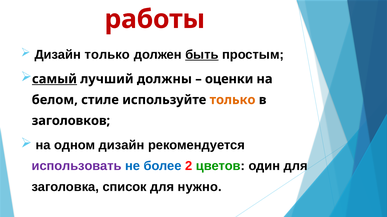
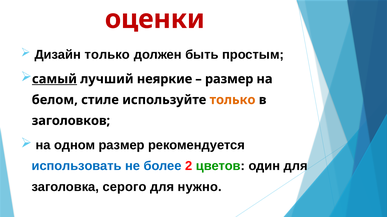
работы: работы -> оценки (155, 19)
быть underline: present -> none (202, 55)
должны: должны -> неяркие (165, 79)
оценки: оценки -> размер (229, 79)
одном дизайн: дизайн -> размер (122, 146)
использовать colour: purple -> blue (77, 166)
список: список -> серого (125, 187)
